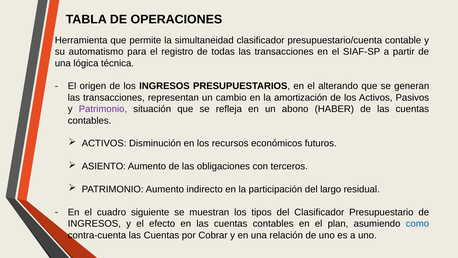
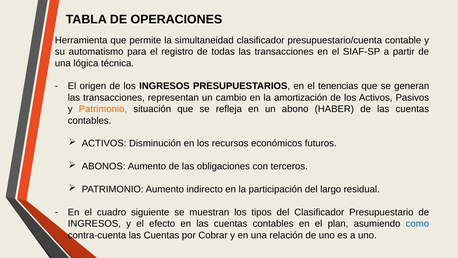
alterando: alterando -> tenencias (338, 86)
Patrimonio colour: purple -> orange (103, 109)
ASIENTO: ASIENTO -> ABONOS (104, 166)
